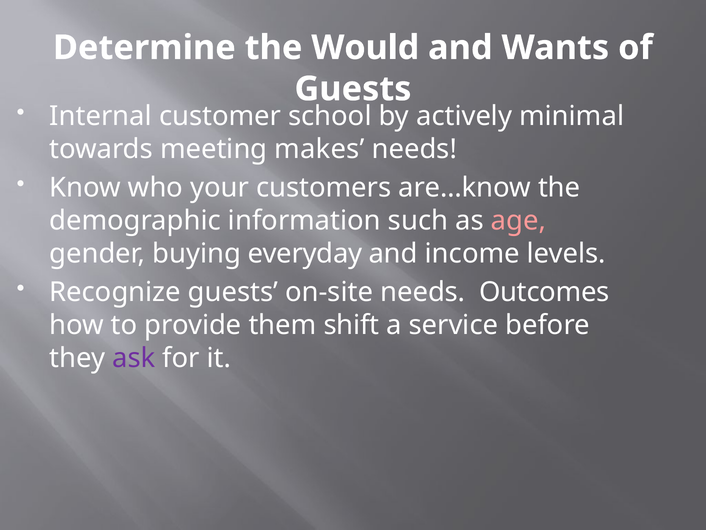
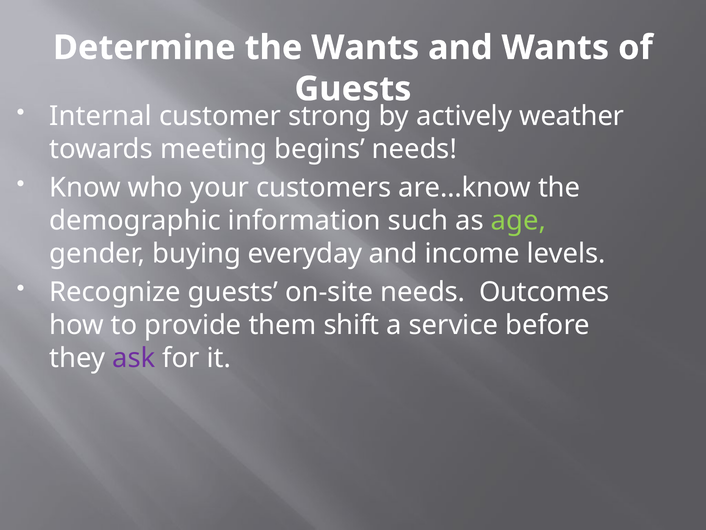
the Would: Would -> Wants (365, 48)
school: school -> strong (330, 116)
minimal: minimal -> weather (572, 116)
makes: makes -> begins (320, 149)
age colour: pink -> light green (518, 220)
